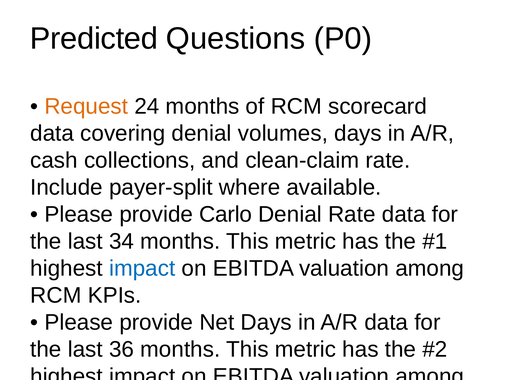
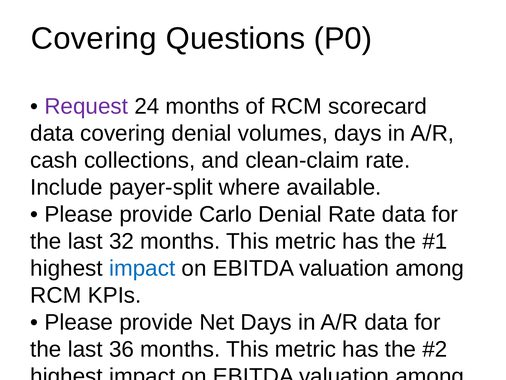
Predicted: Predicted -> Covering (94, 38)
Request colour: orange -> purple (86, 106)
34: 34 -> 32 (122, 241)
